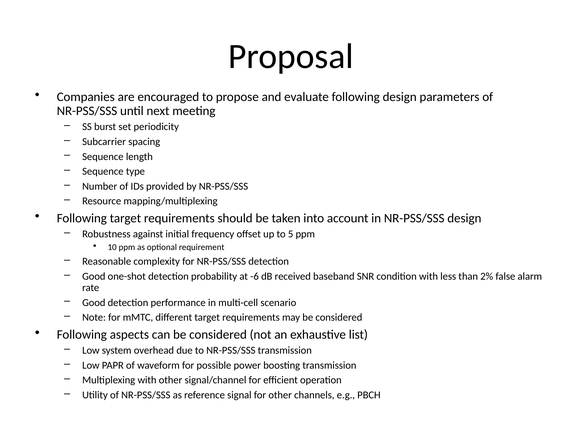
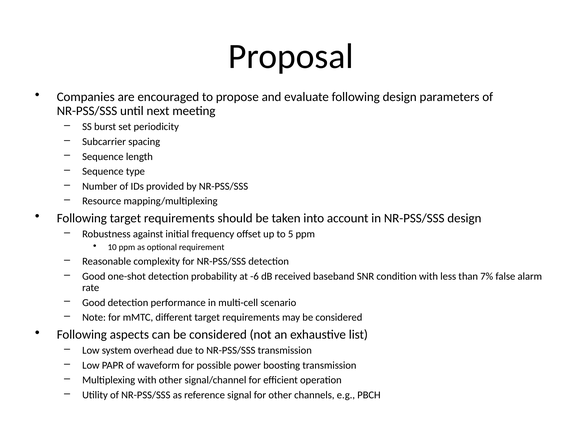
2%: 2% -> 7% (487, 276)
